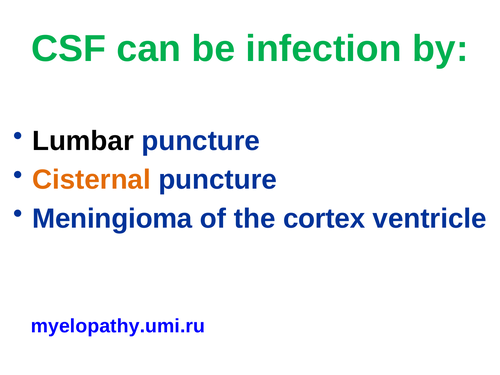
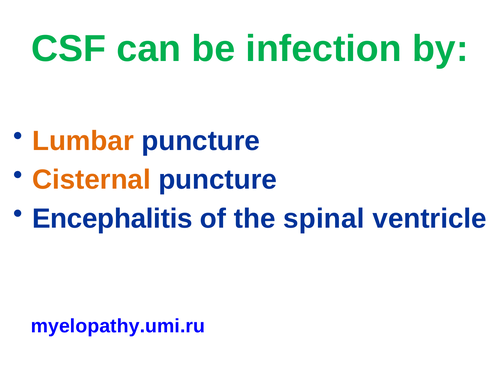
Lumbar colour: black -> orange (83, 141)
Meningioma: Meningioma -> Encephalitis (112, 219)
cortex: cortex -> spinal (324, 219)
